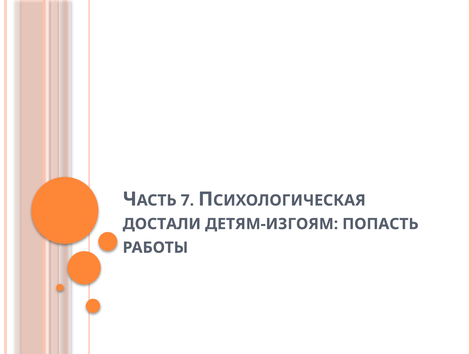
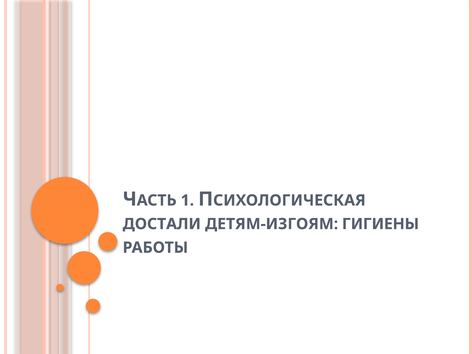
7: 7 -> 1 (187, 200)
ПОПАСТЬ: ПОПАСТЬ -> ГИГИЕНЫ (381, 224)
